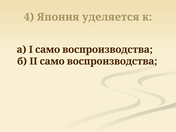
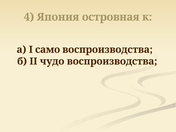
уделяется: уделяется -> островная (111, 17)
II само: само -> чудо (52, 61)
